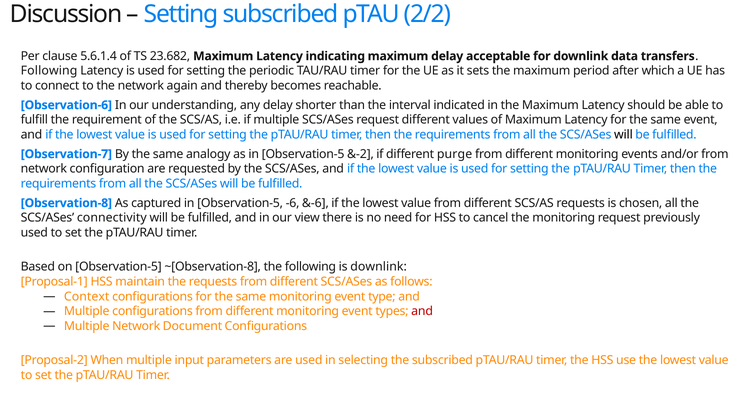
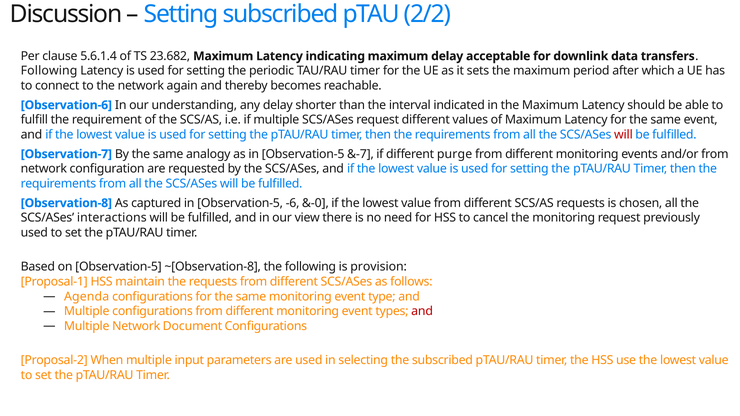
will colour: black -> red (623, 135)
&-2: &-2 -> &-7 (360, 154)
&-6: &-6 -> &-0 (315, 203)
connectivity: connectivity -> interactions (112, 218)
is downlink: downlink -> provision (379, 267)
Context: Context -> Agenda (87, 297)
